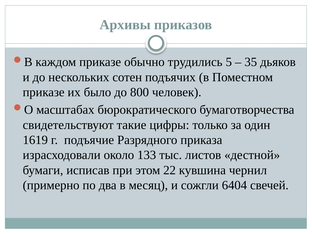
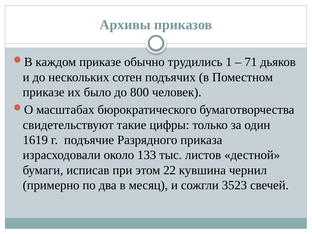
5: 5 -> 1 (229, 62)
35: 35 -> 71 (251, 62)
6404: 6404 -> 3523 (234, 185)
